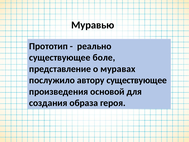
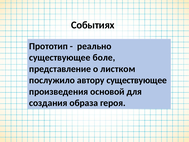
Муравью: Муравью -> Событиях (93, 25)
муравах: муравах -> листком (118, 69)
